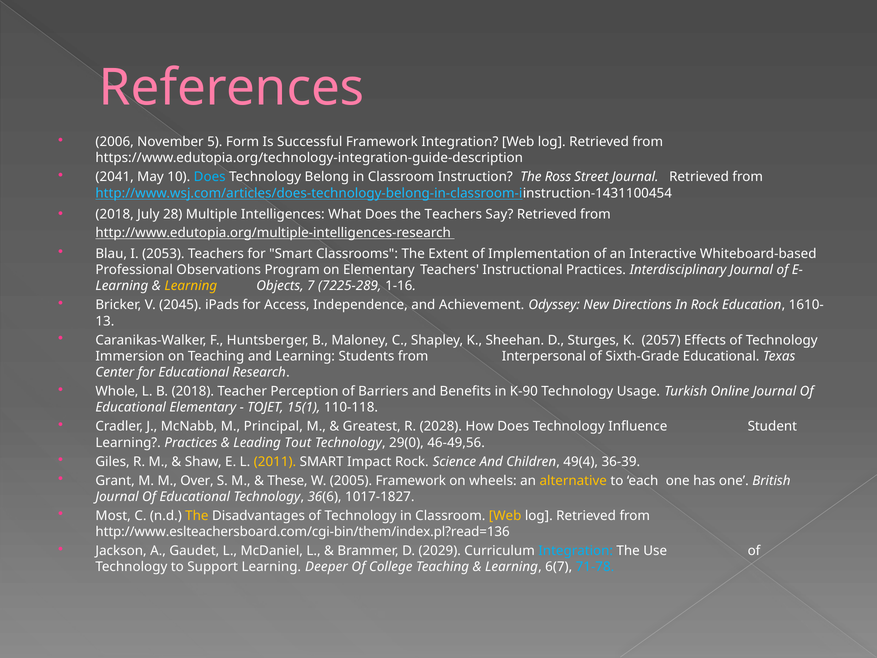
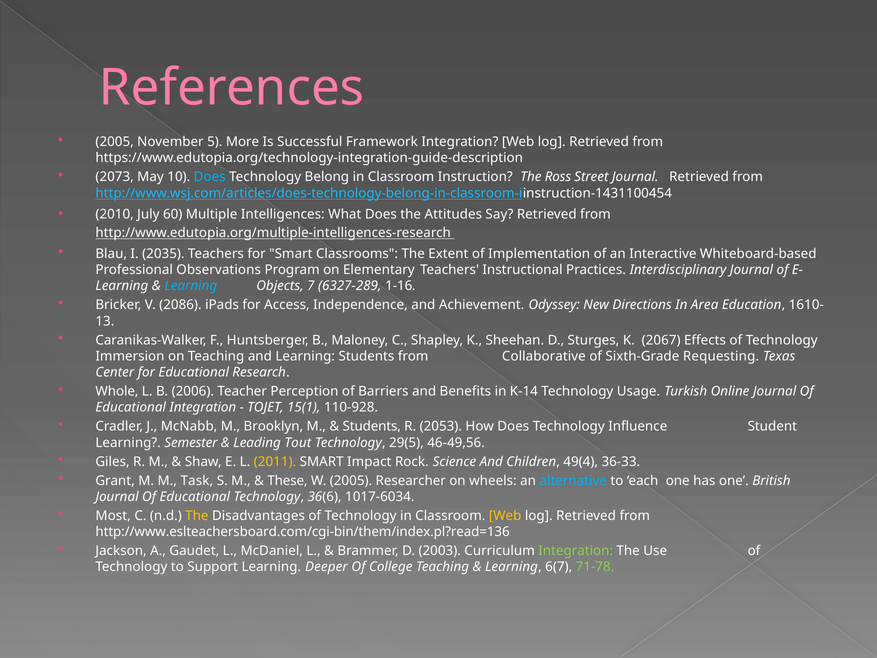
2006: 2006 -> 2005 (115, 142)
Form: Form -> More (243, 142)
2041: 2041 -> 2073 (115, 177)
2018: 2018 -> 2010 (115, 214)
28: 28 -> 60 (173, 214)
the Teachers: Teachers -> Attitudes (453, 214)
2053: 2053 -> 2035 (163, 254)
Learning colour: yellow -> light blue (191, 286)
7225-289: 7225-289 -> 6327-289 (350, 286)
2045: 2045 -> 2086 (180, 305)
In Rock: Rock -> Area (705, 305)
2057: 2057 -> 2067 (661, 340)
Interpersonal: Interpersonal -> Collaborative (544, 356)
Sixth-Grade Educational: Educational -> Requesting (721, 356)
B 2018: 2018 -> 2006 (193, 391)
K-90: K-90 -> K-14 (524, 391)
Educational Elementary: Elementary -> Integration (203, 407)
110-118: 110-118 -> 110-928 (351, 407)
Principal: Principal -> Brooklyn (273, 426)
Greatest: Greatest -> Students (372, 426)
2028: 2028 -> 2053 (441, 426)
Learning Practices: Practices -> Semester (191, 442)
29(0: 29(0 -> 29(5 (406, 442)
36-39: 36-39 -> 36-33 (621, 461)
Over: Over -> Task (197, 481)
2005 Framework: Framework -> Researcher (411, 481)
alternative colour: yellow -> light blue (573, 481)
1017-1827: 1017-1827 -> 1017-6034 (380, 497)
2029: 2029 -> 2003 (440, 551)
Integration colour: light blue -> light green (576, 551)
71-78 colour: light blue -> light green (595, 567)
